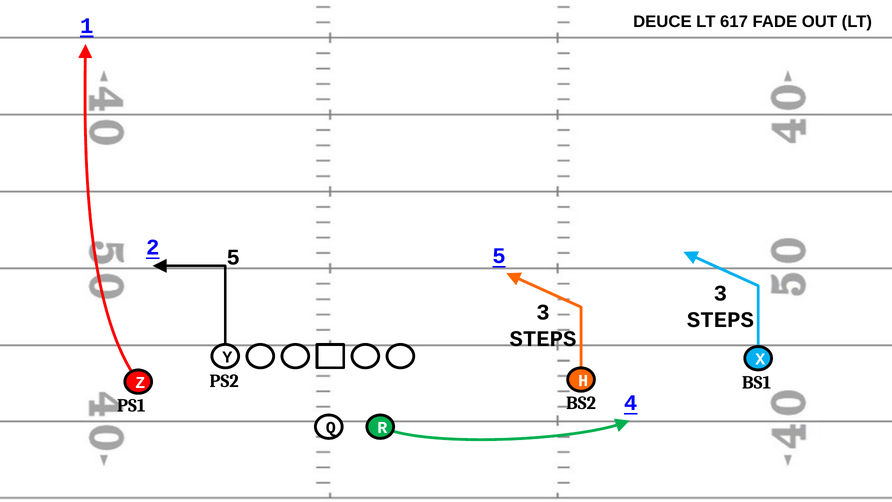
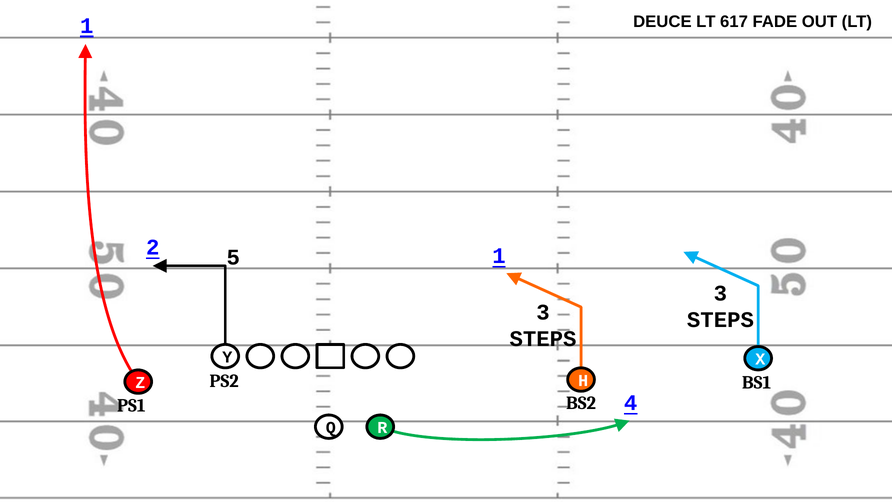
2 5: 5 -> 1 (499, 256)
